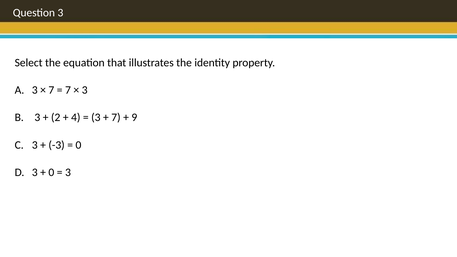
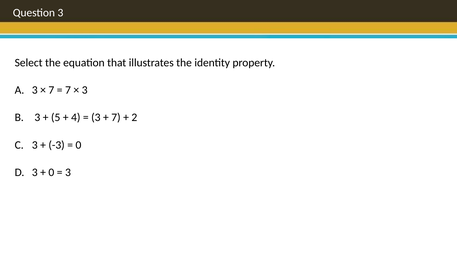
2: 2 -> 5 (56, 118)
9: 9 -> 2 (134, 118)
